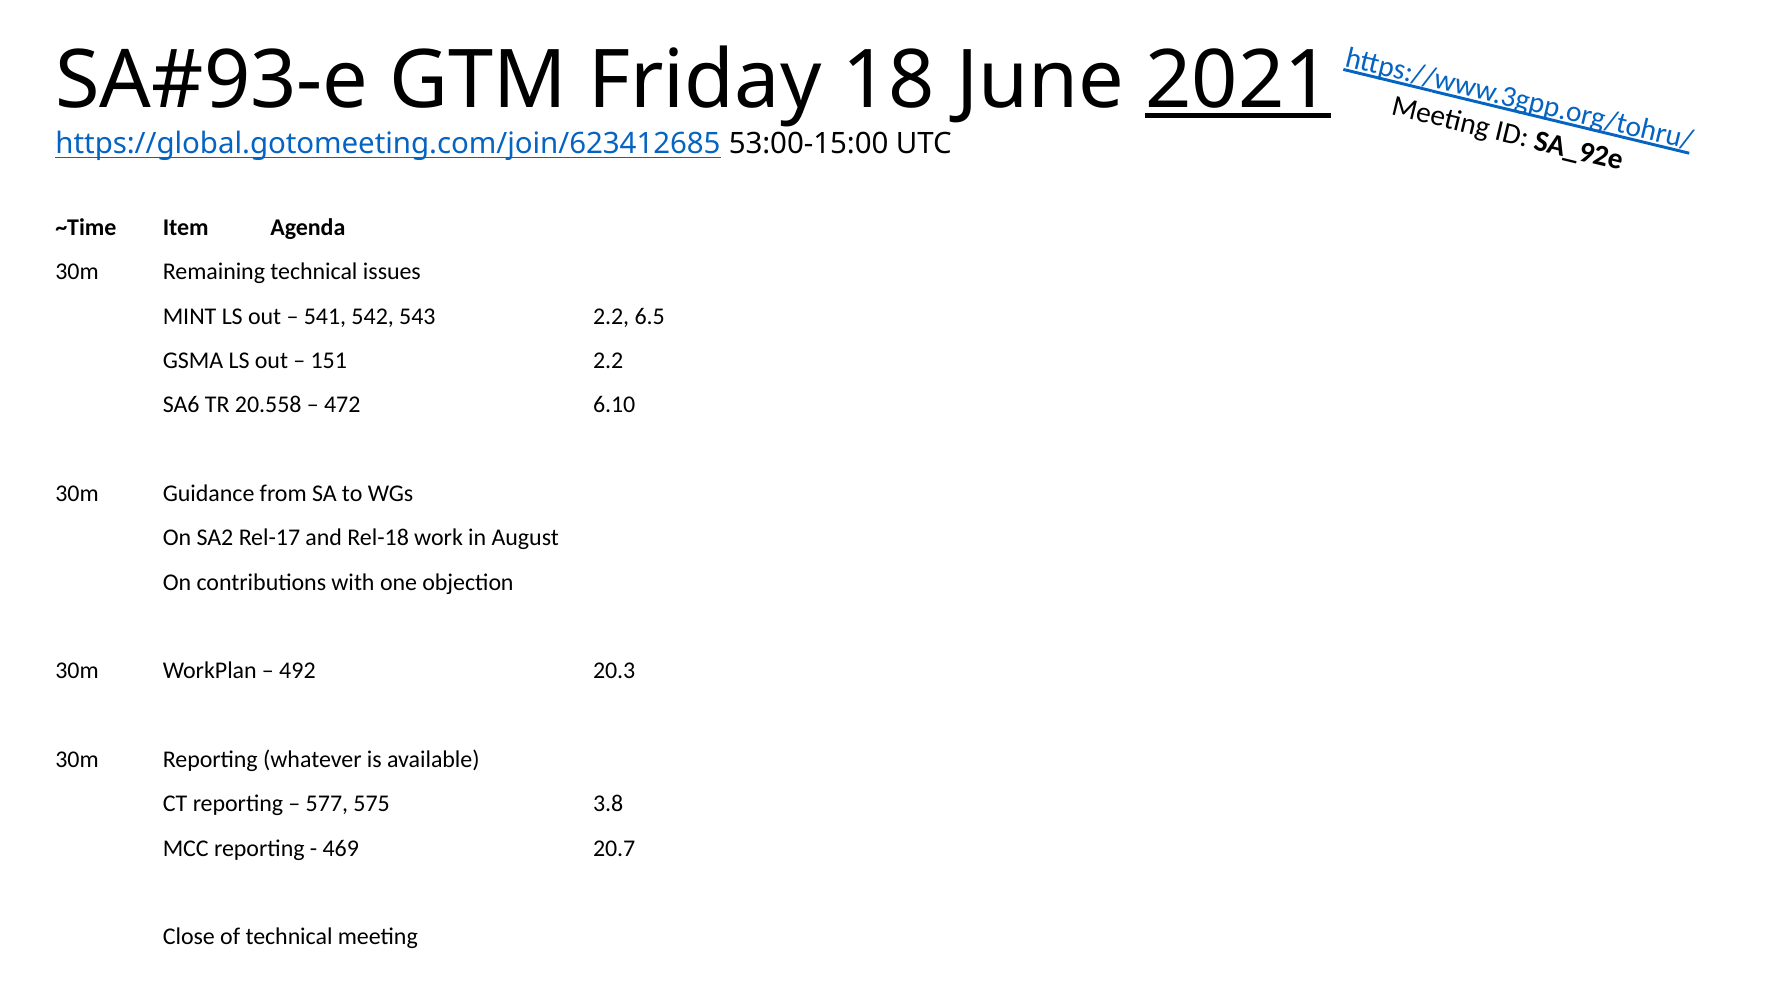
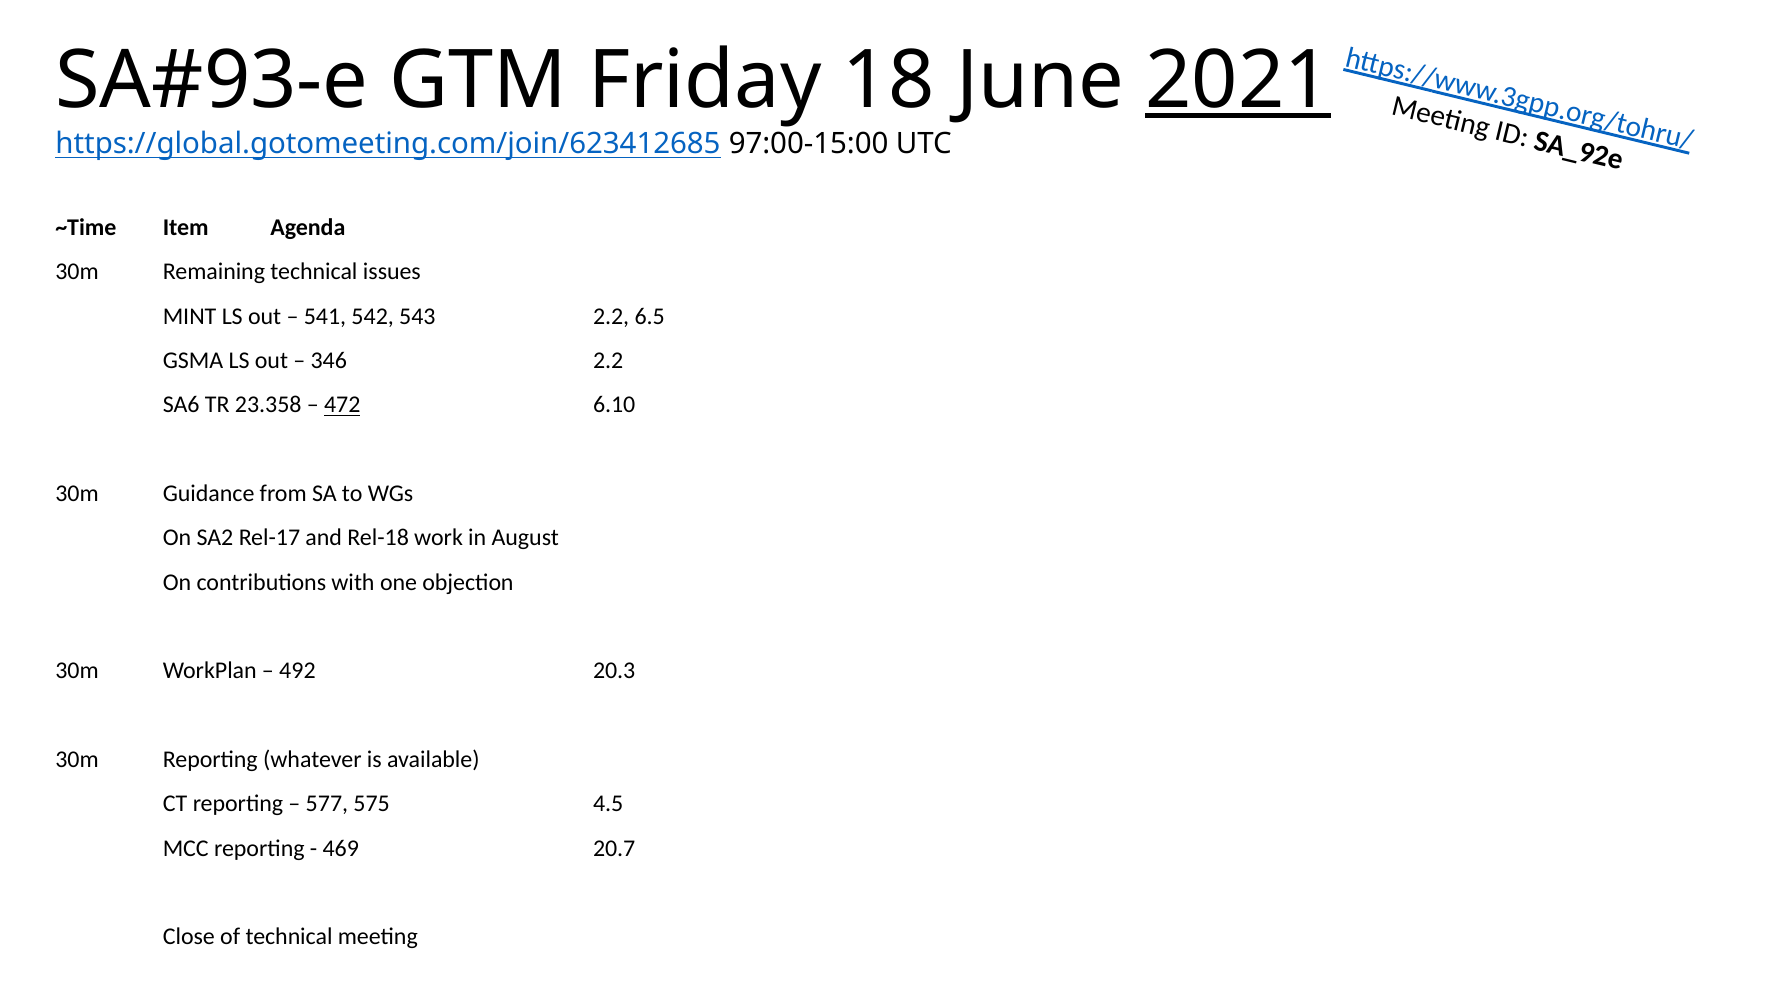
53:00-15:00: 53:00-15:00 -> 97:00-15:00 (809, 144)
151: 151 -> 346 (329, 361)
20.558: 20.558 -> 23.358 (268, 405)
472 underline: none -> present (342, 405)
3.8: 3.8 -> 4.5 (608, 804)
